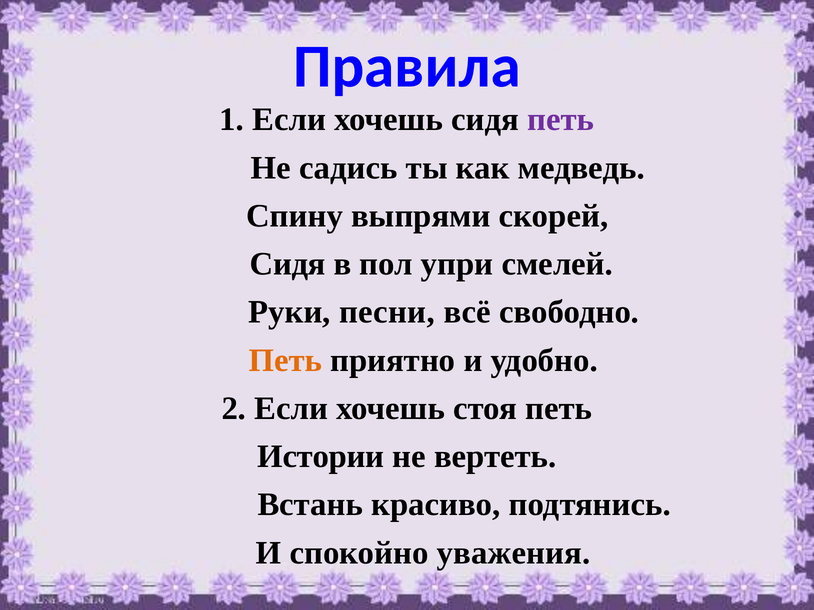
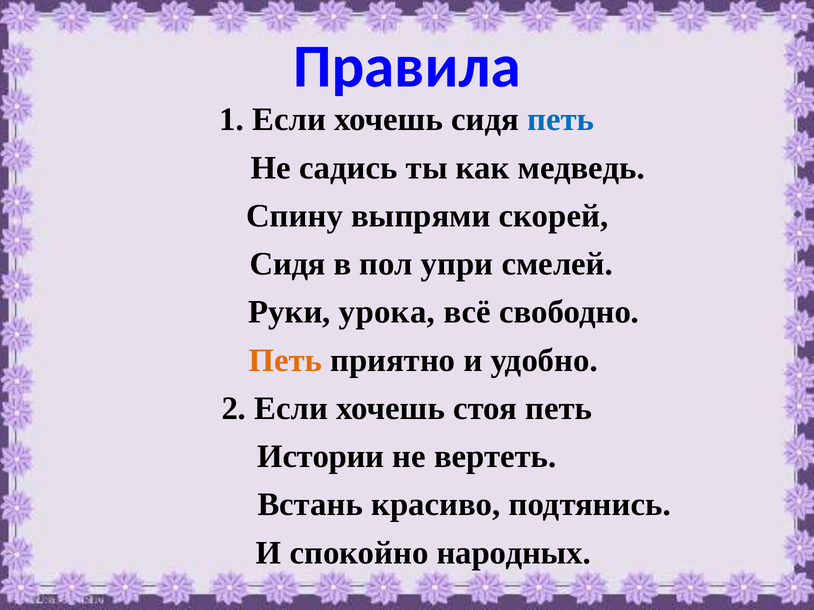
петь colour: purple -> blue (561, 120)
песни: песни -> урока (387, 312)
уважения: уважения -> народных (514, 553)
